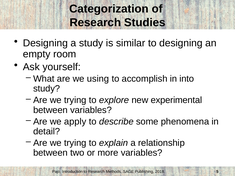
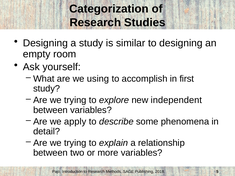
into: into -> first (187, 79)
experimental: experimental -> independent (176, 100)
